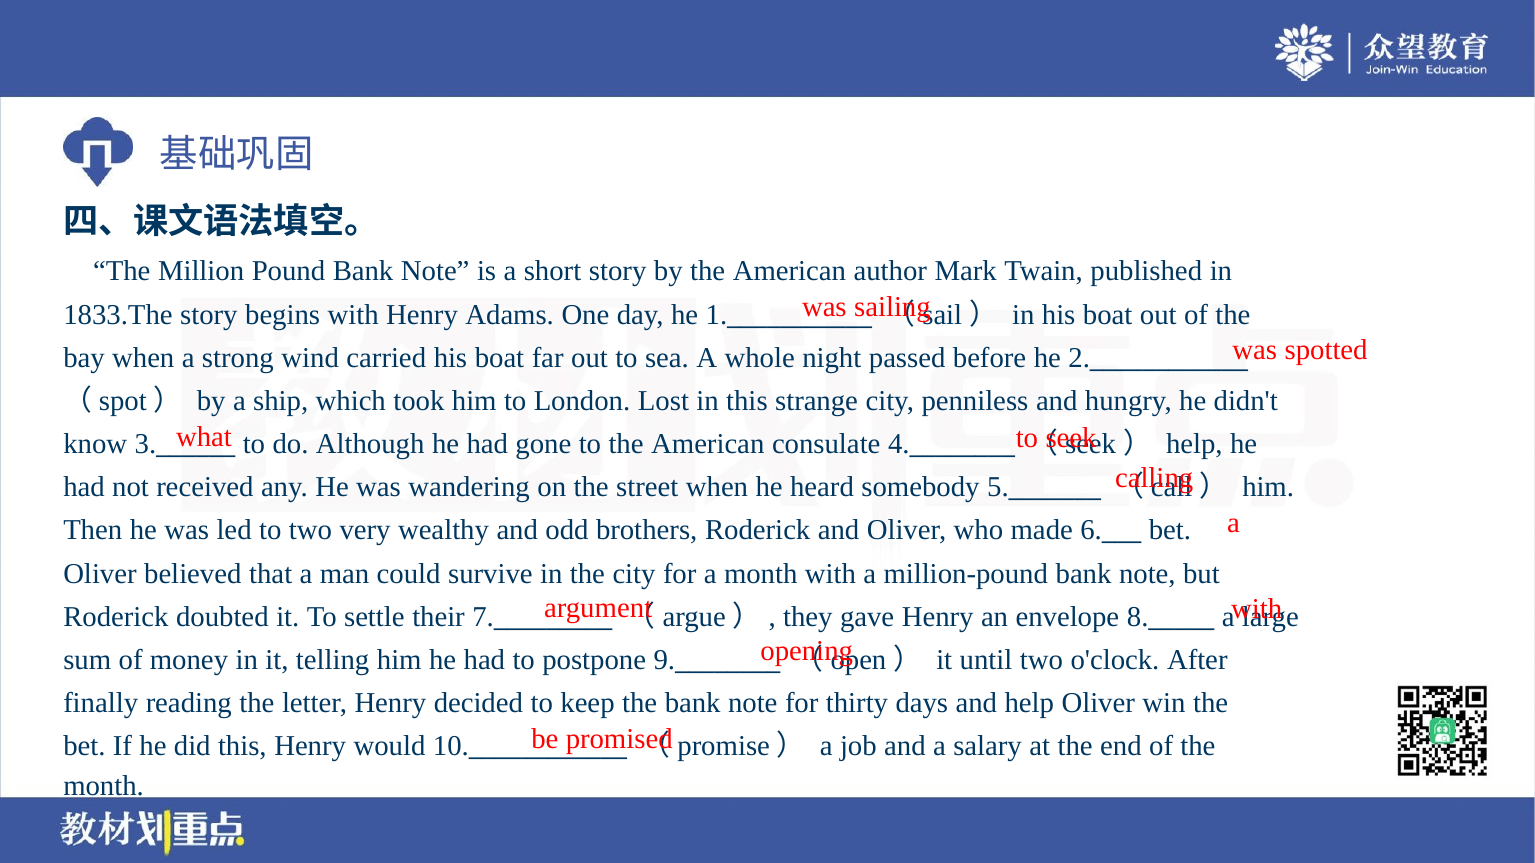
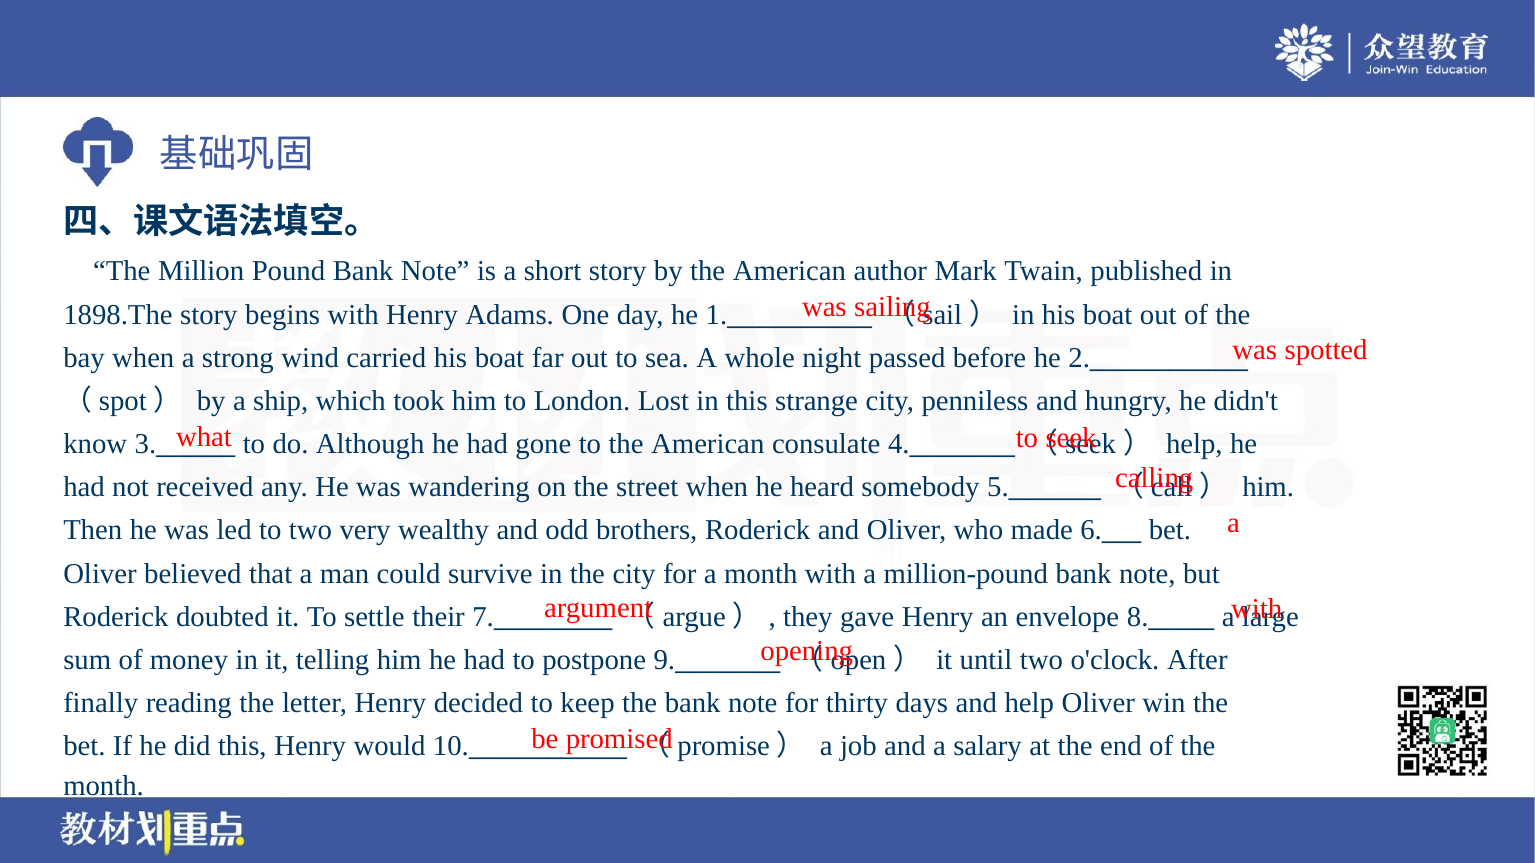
1833.The: 1833.The -> 1898.The (118, 315)
